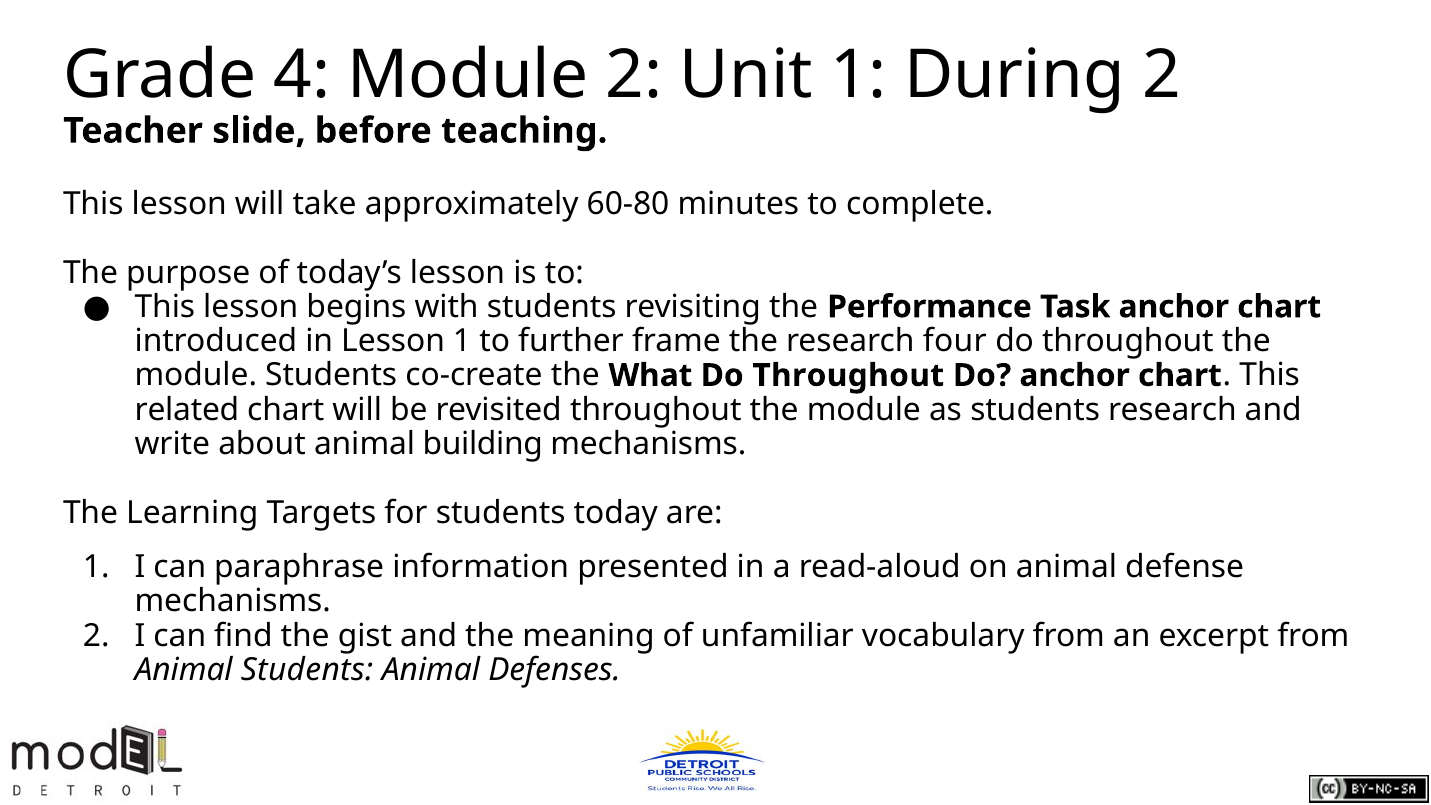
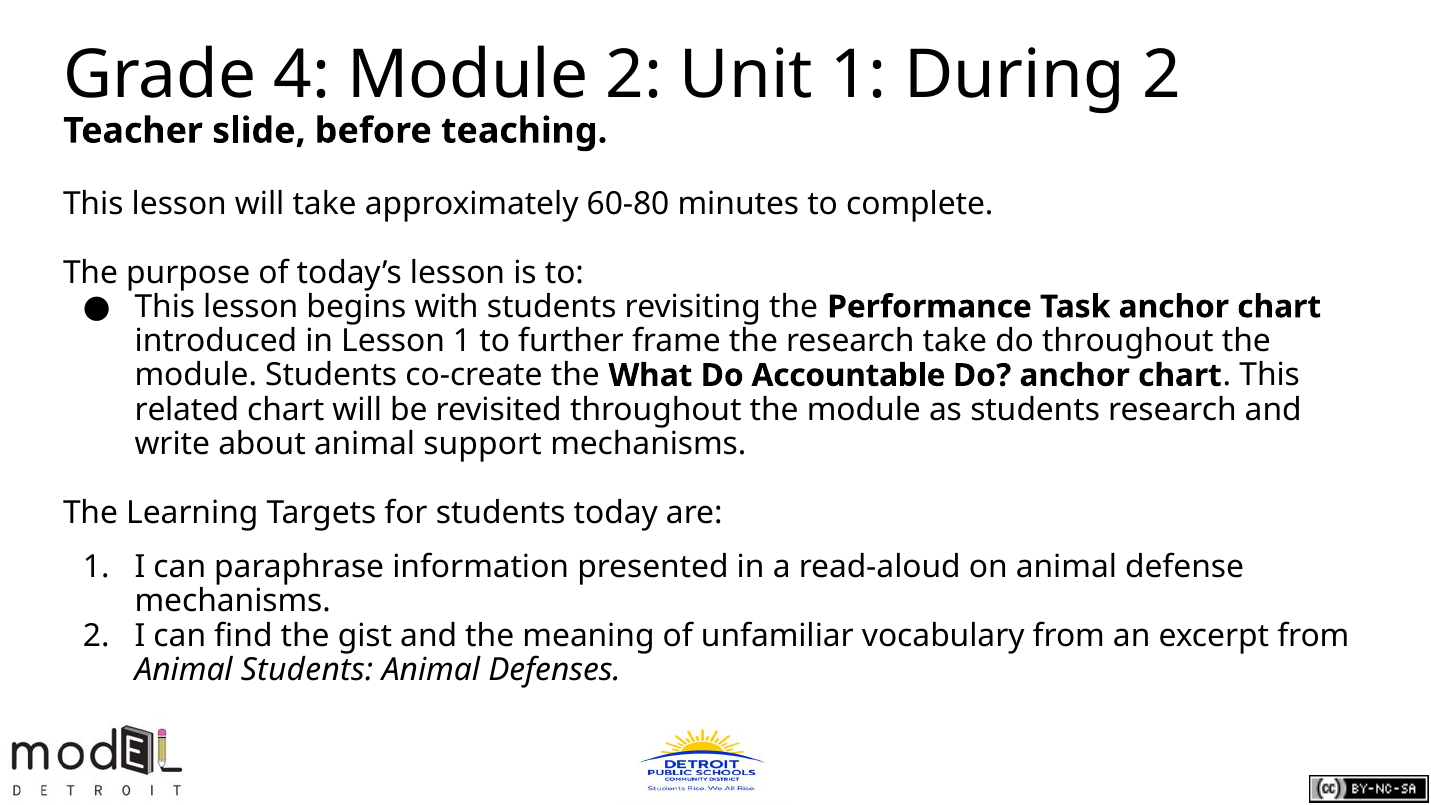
research four: four -> take (955, 341)
What Do Throughout: Throughout -> Accountable (849, 375)
building: building -> support (483, 444)
